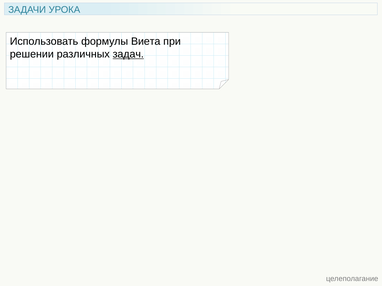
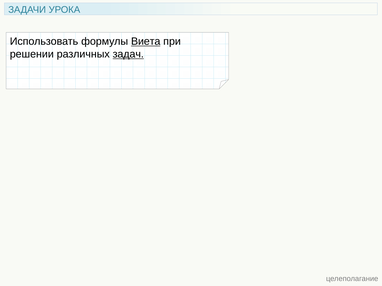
Виета underline: none -> present (146, 42)
